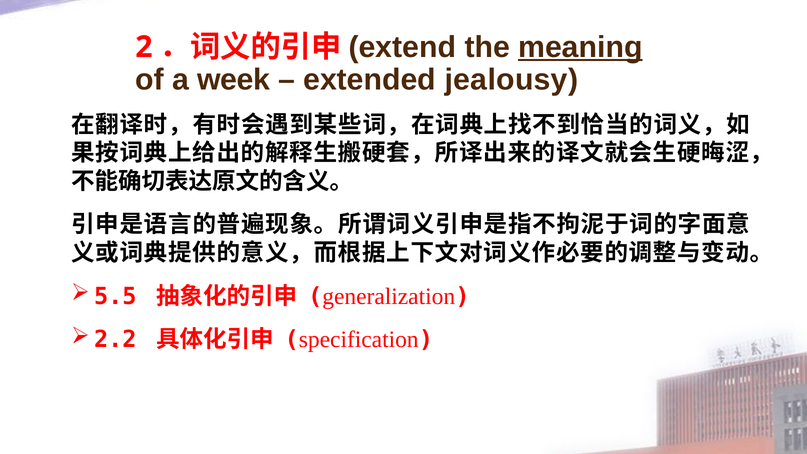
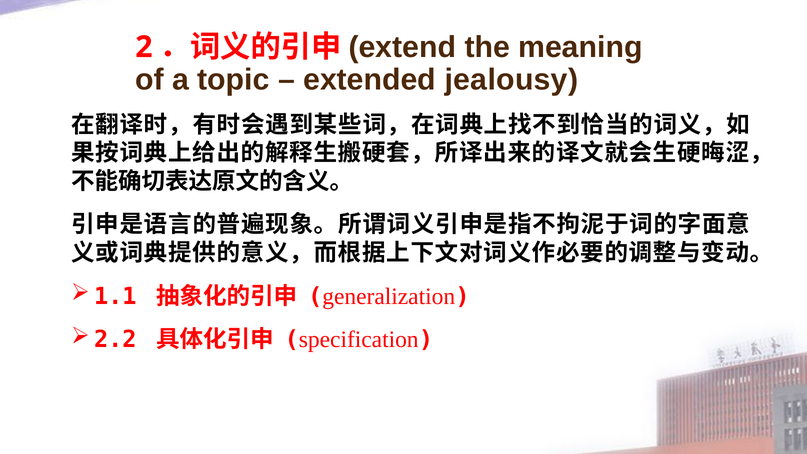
meaning underline: present -> none (580, 47)
week: week -> topic (234, 80)
5.5: 5.5 -> 1.1 (115, 296)
